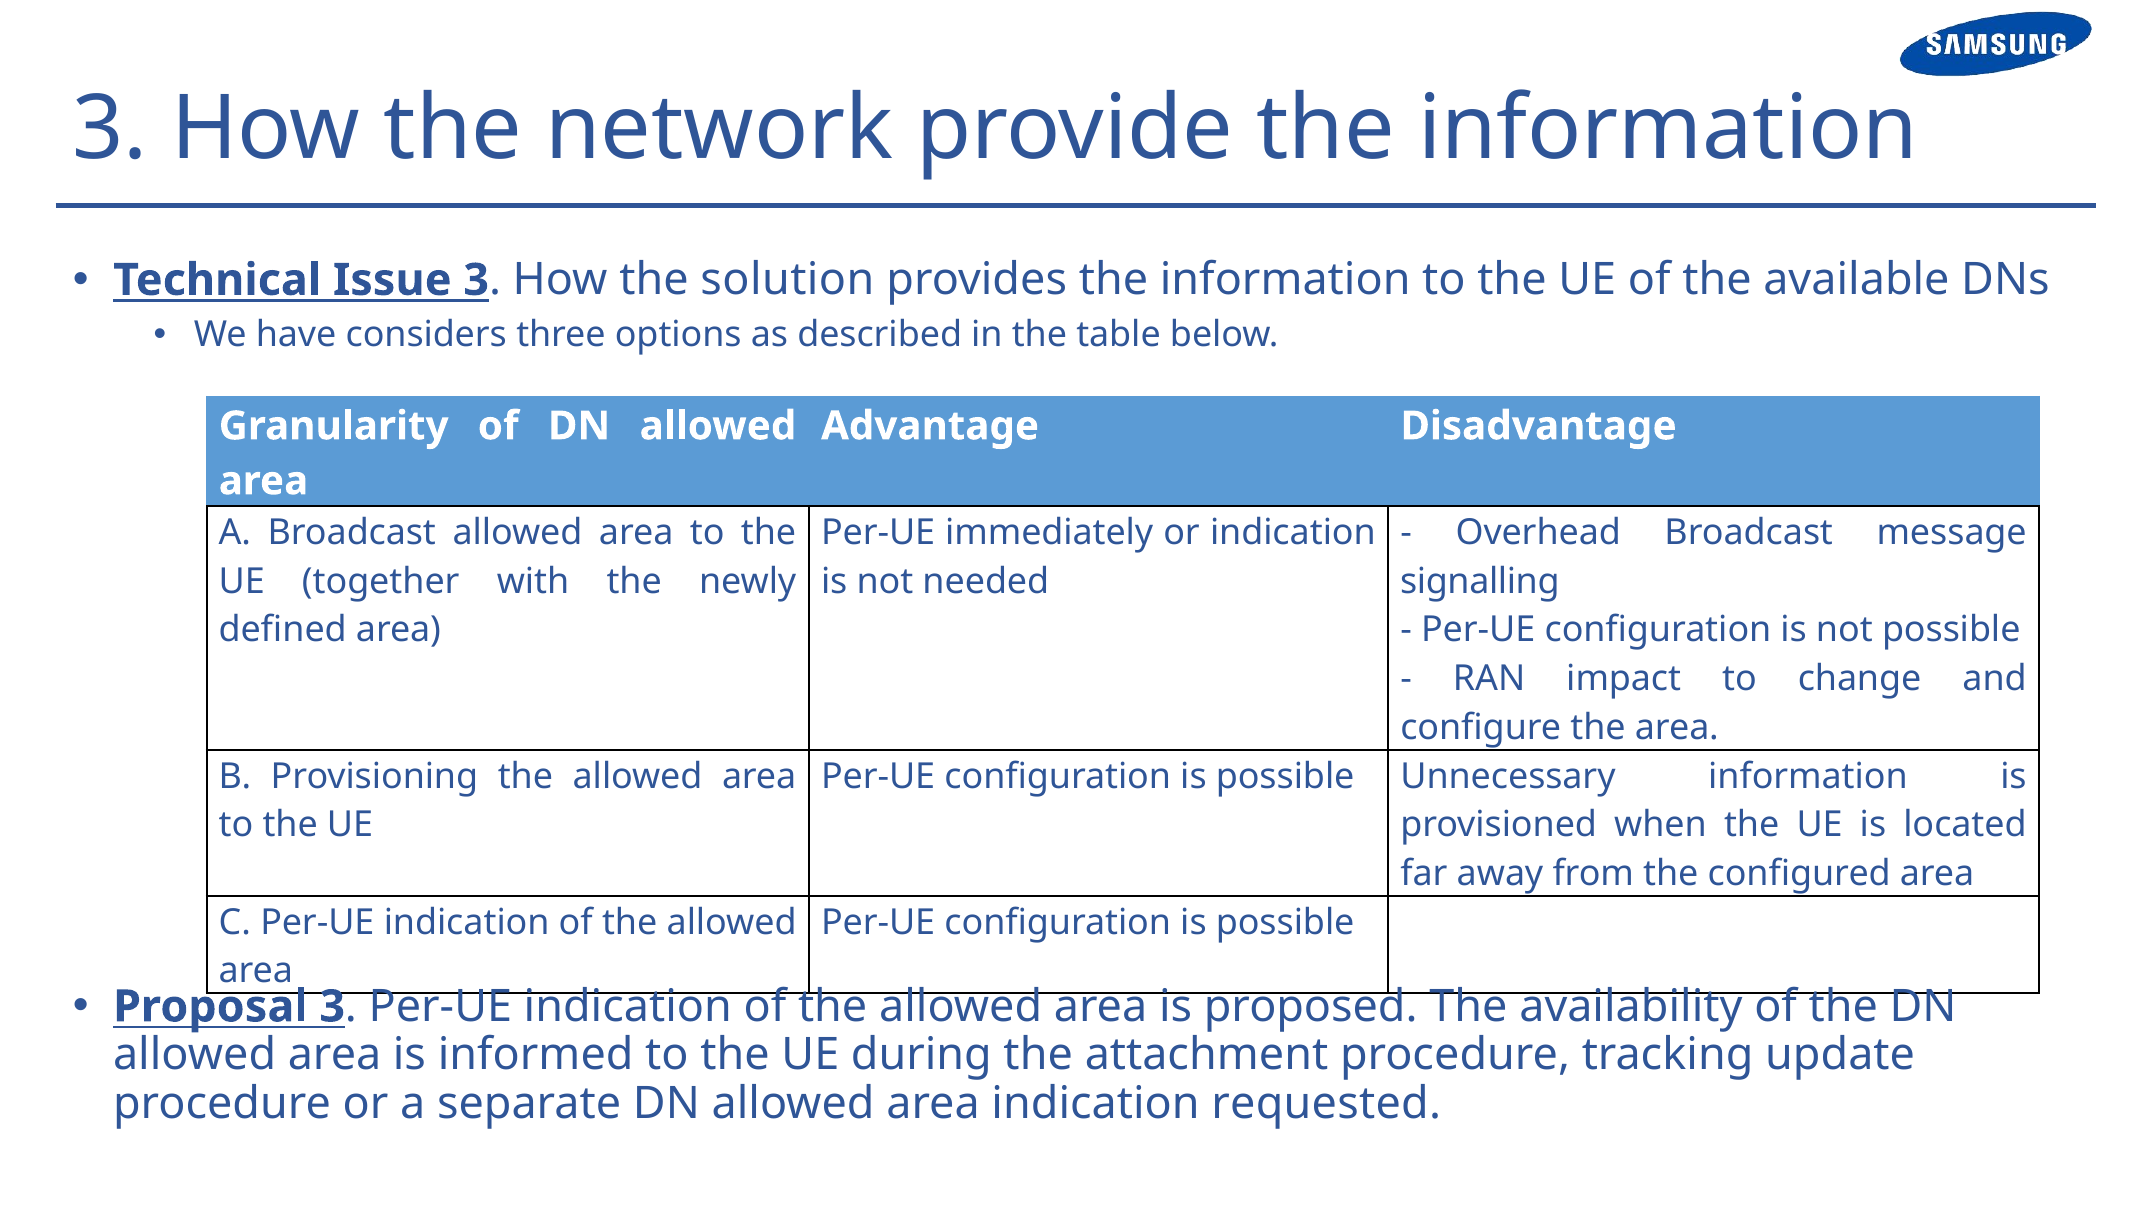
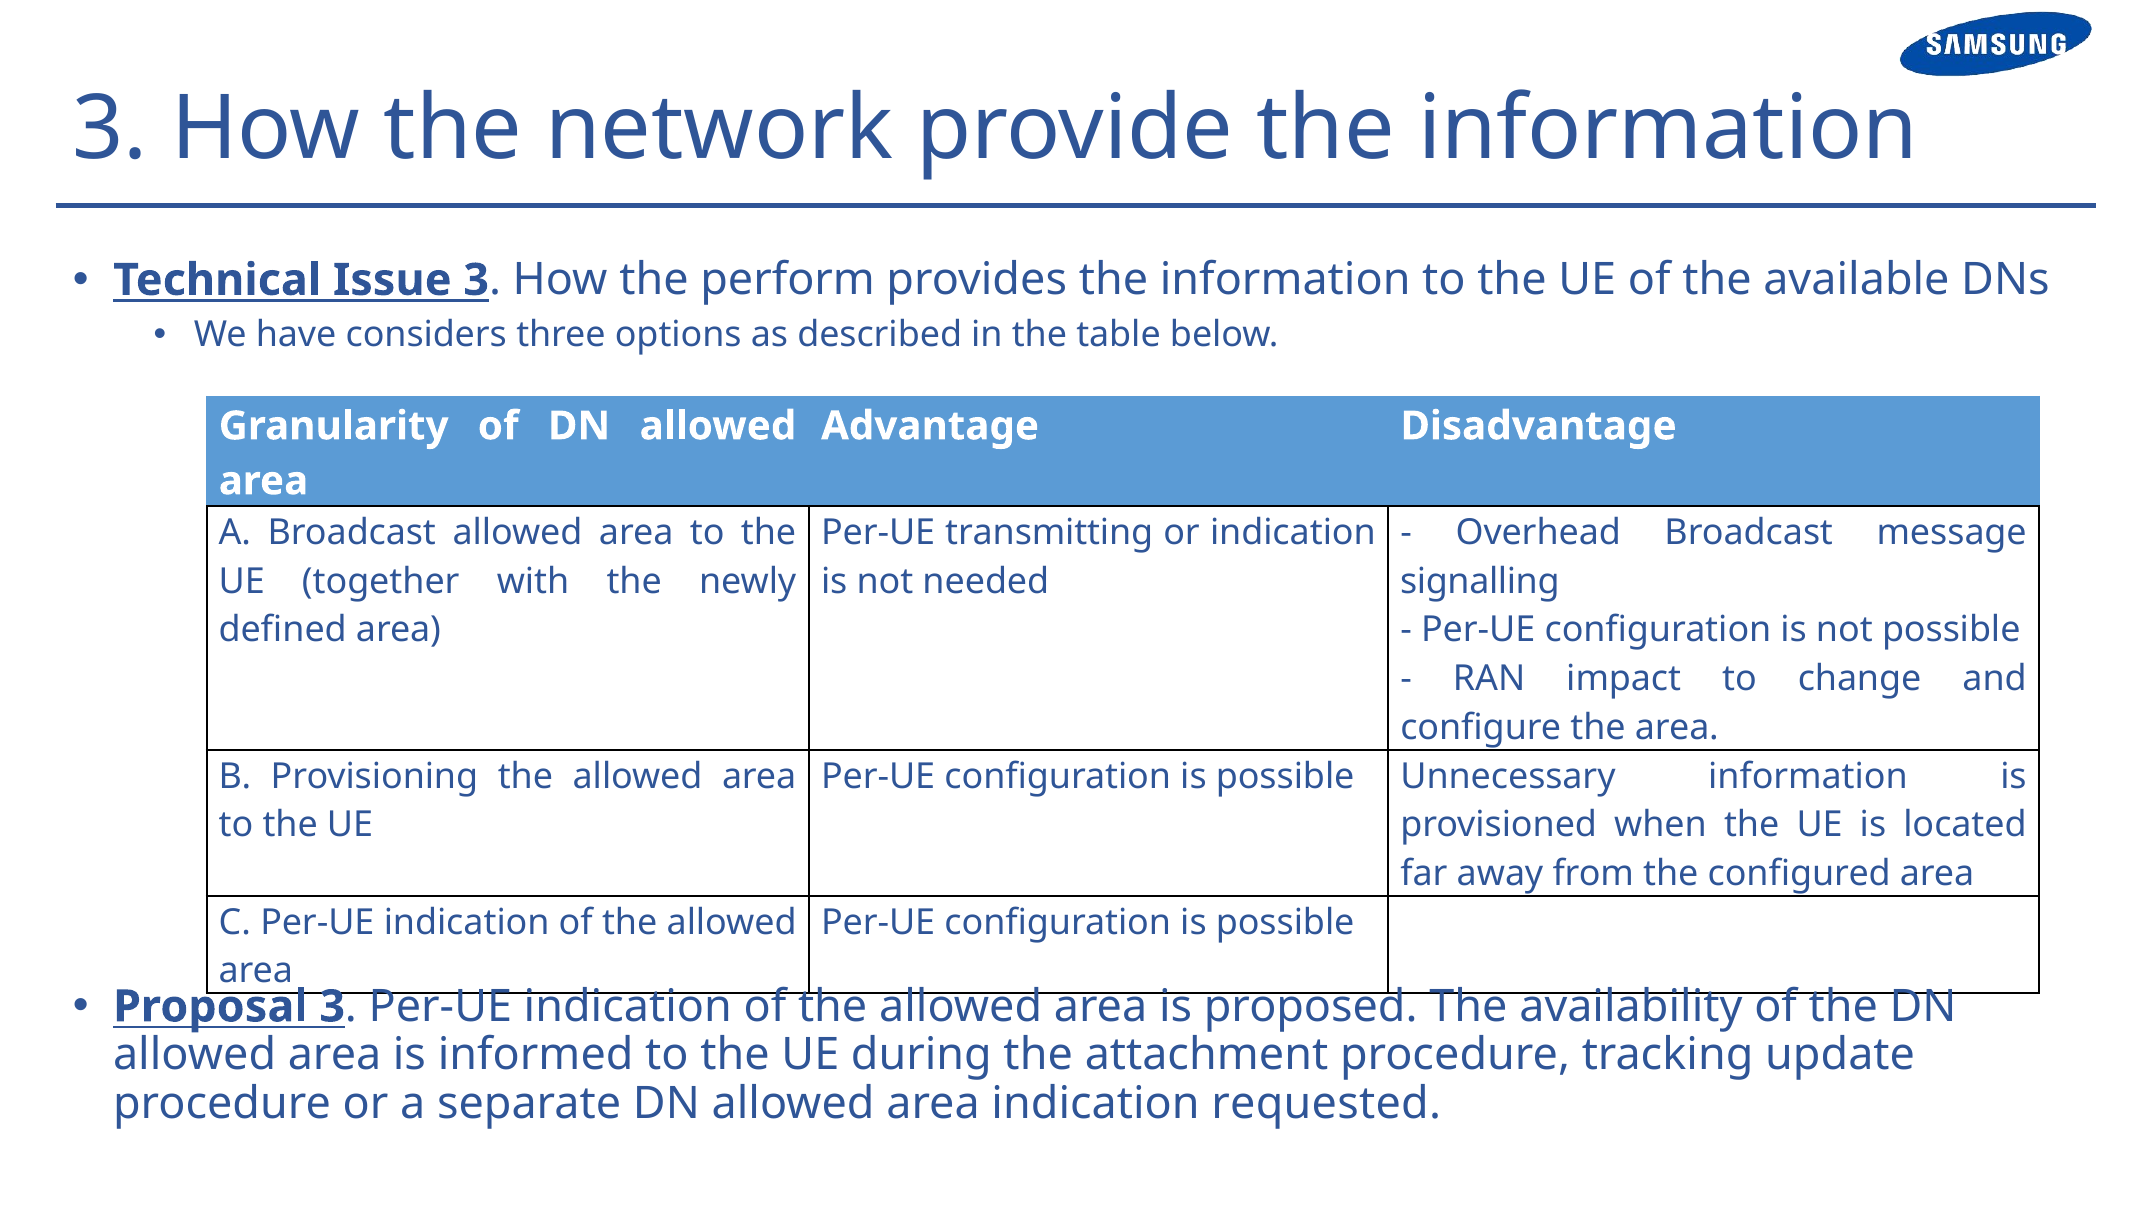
solution: solution -> perform (788, 280)
immediately: immediately -> transmitting (1049, 533)
